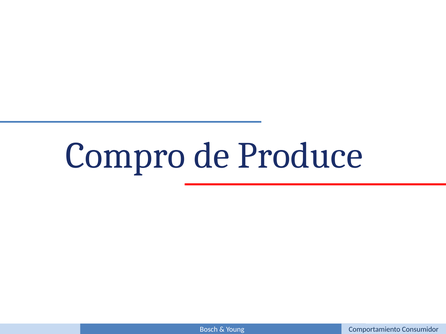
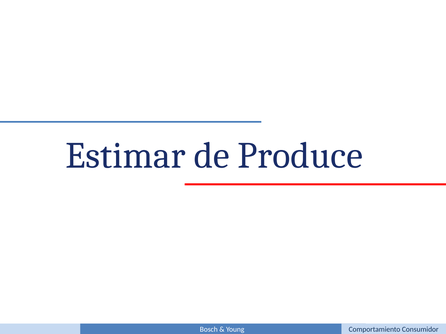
Compro: Compro -> Estimar (125, 156)
